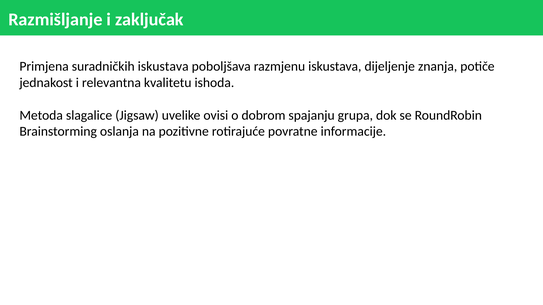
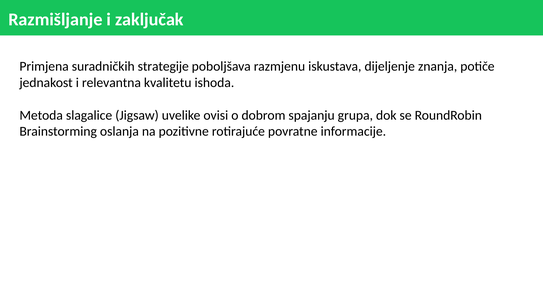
suradničkih iskustava: iskustava -> strategije (163, 67)
